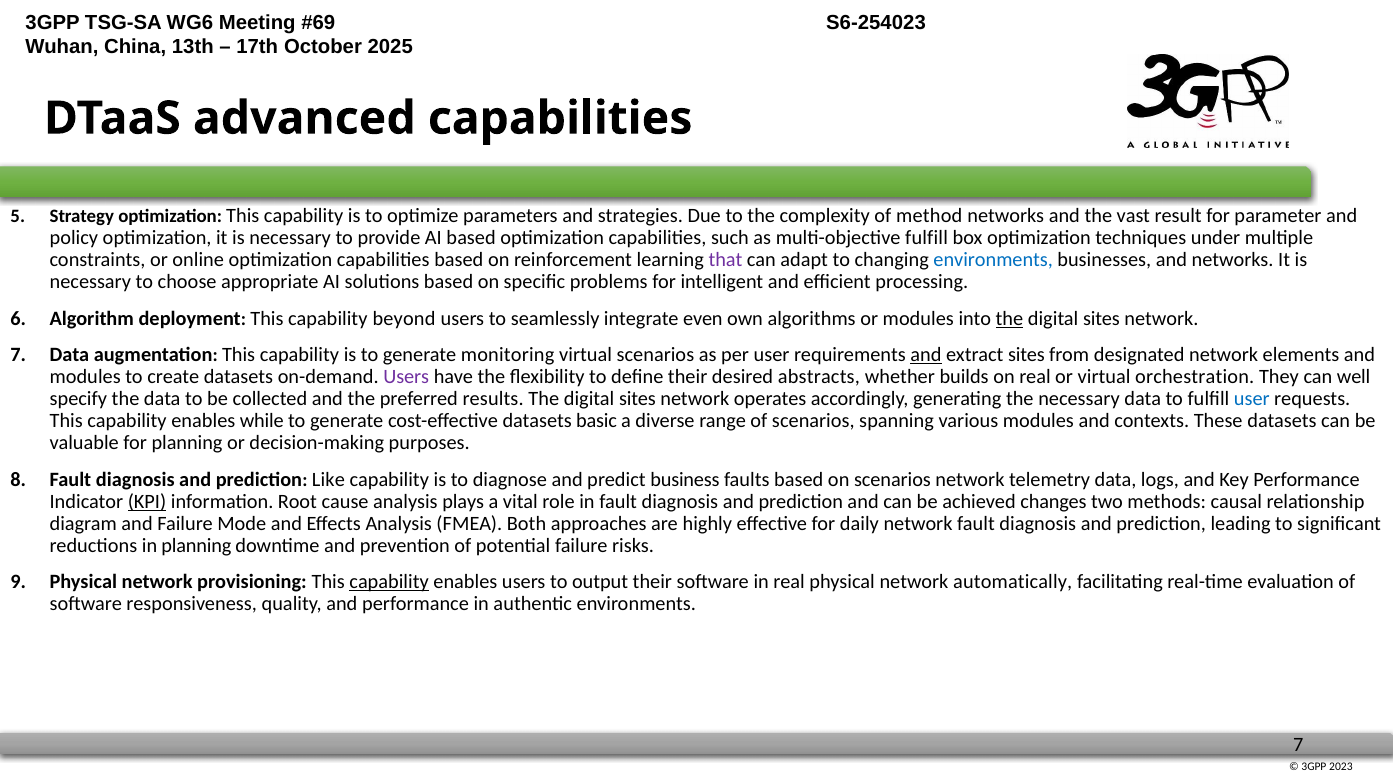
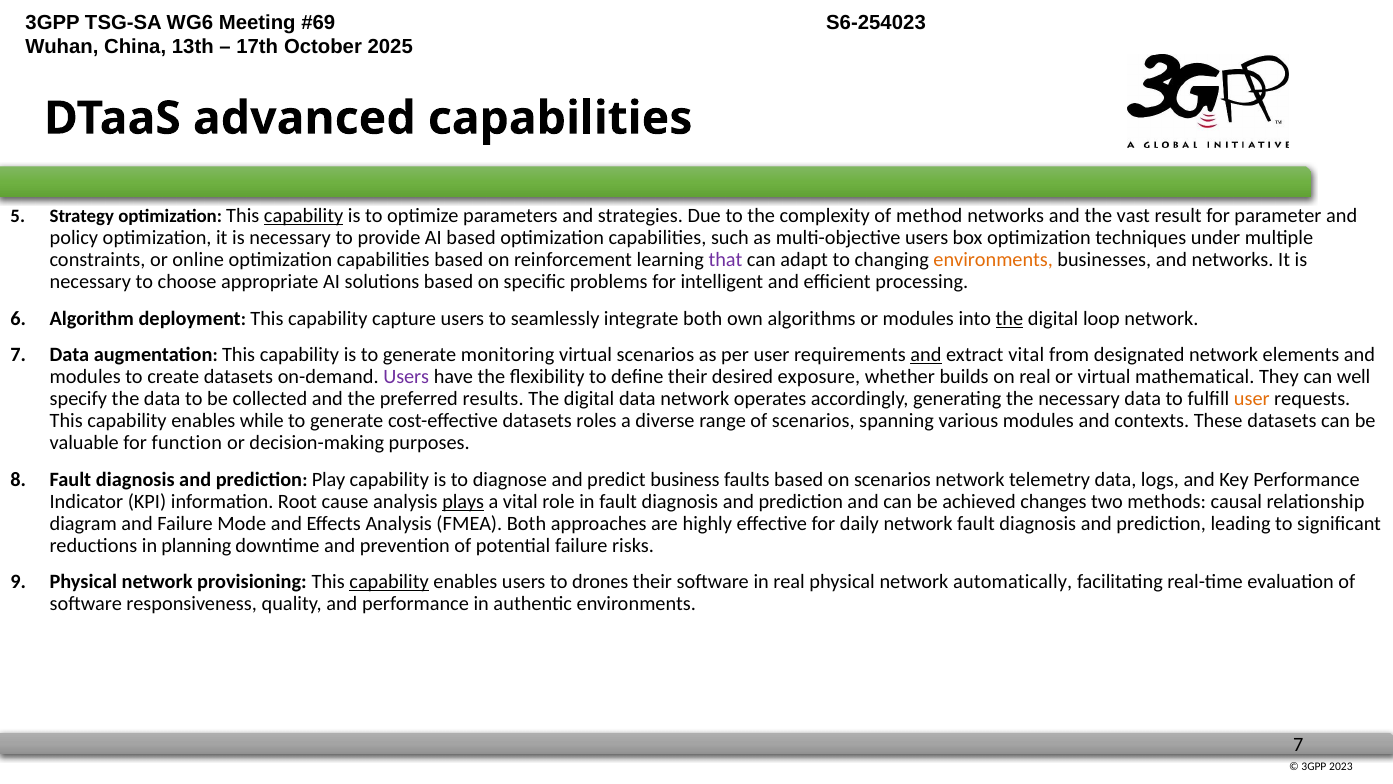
capability underline: none -> present (304, 216)
multi-objective fulfill: fulfill -> users (927, 238)
environments colour: blue -> orange (993, 260)
beyond: beyond -> capture (404, 318)
integrate even: even -> both (703, 318)
sites: sites -> loop (1101, 318)
extract sites: sites -> vital (1026, 355)
abstracts: abstracts -> exposure (819, 377)
orchestration: orchestration -> mathematical (1195, 377)
sites: sites -> data (637, 399)
user colour: blue -> orange (1252, 399)
basic: basic -> roles (596, 421)
for planning: planning -> function (187, 443)
Like: Like -> Play (329, 479)
KPI underline: present -> none (147, 501)
plays underline: none -> present (463, 501)
output: output -> drones (600, 582)
